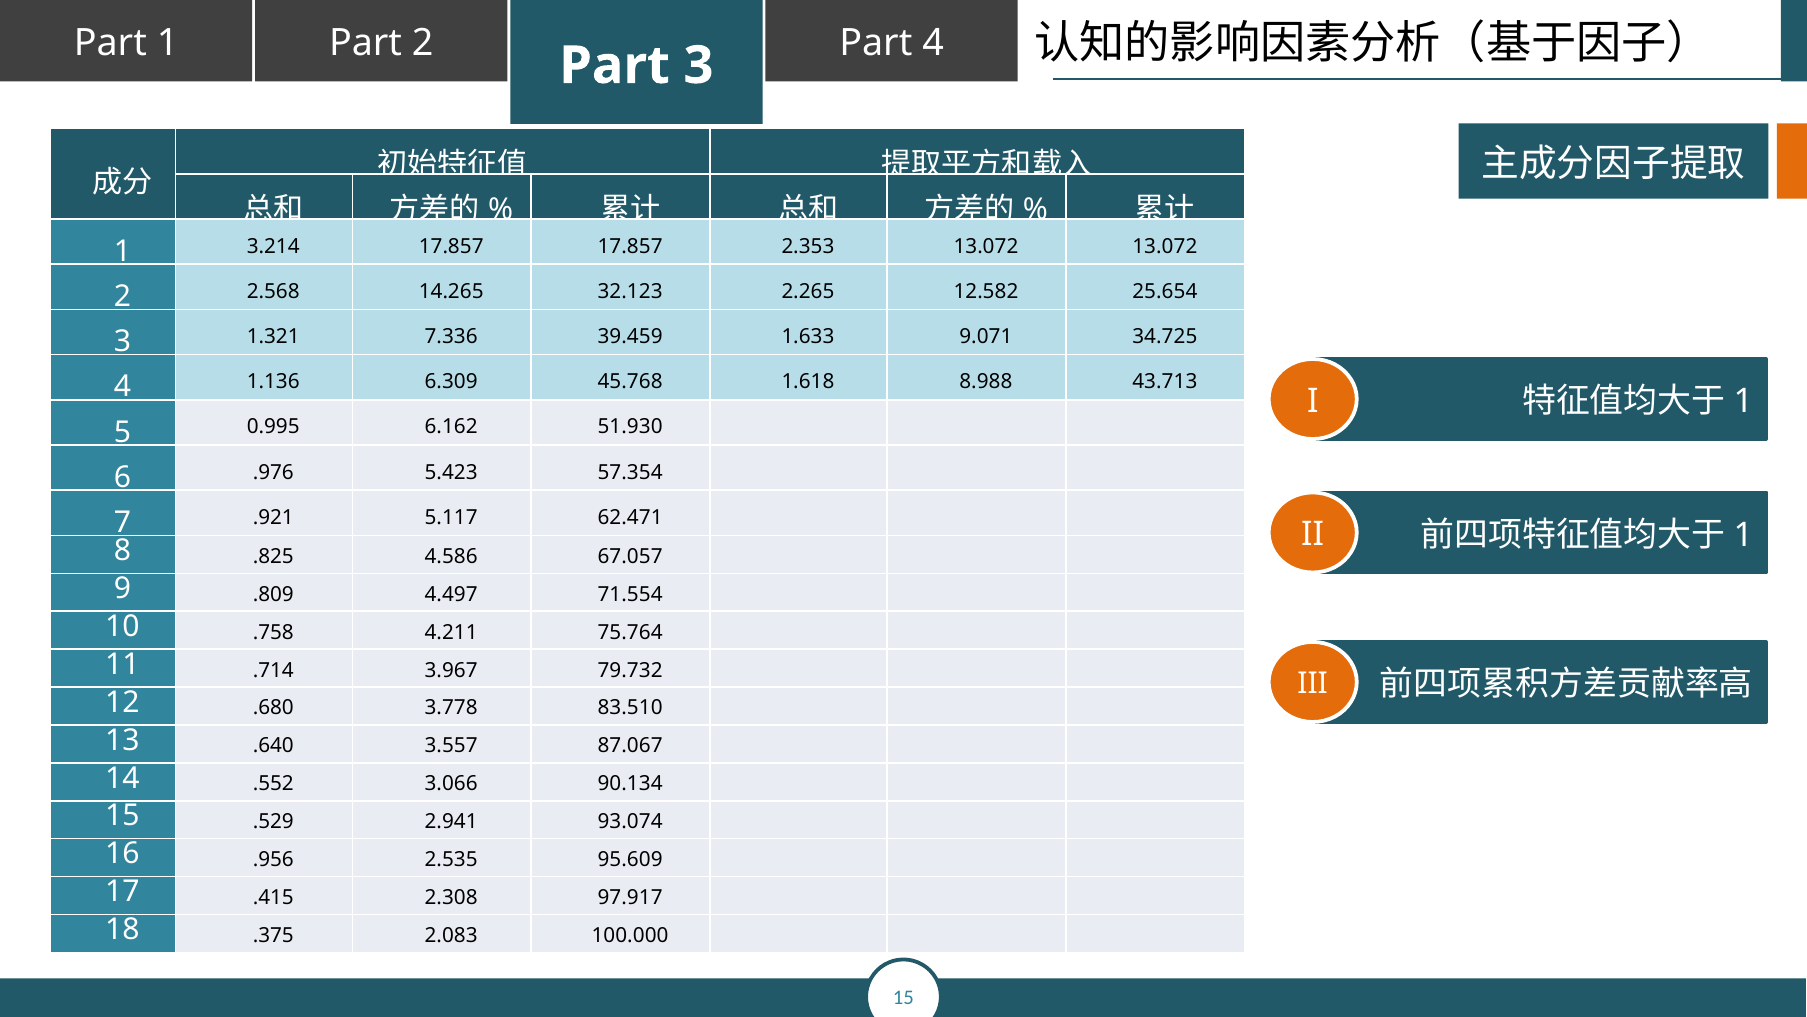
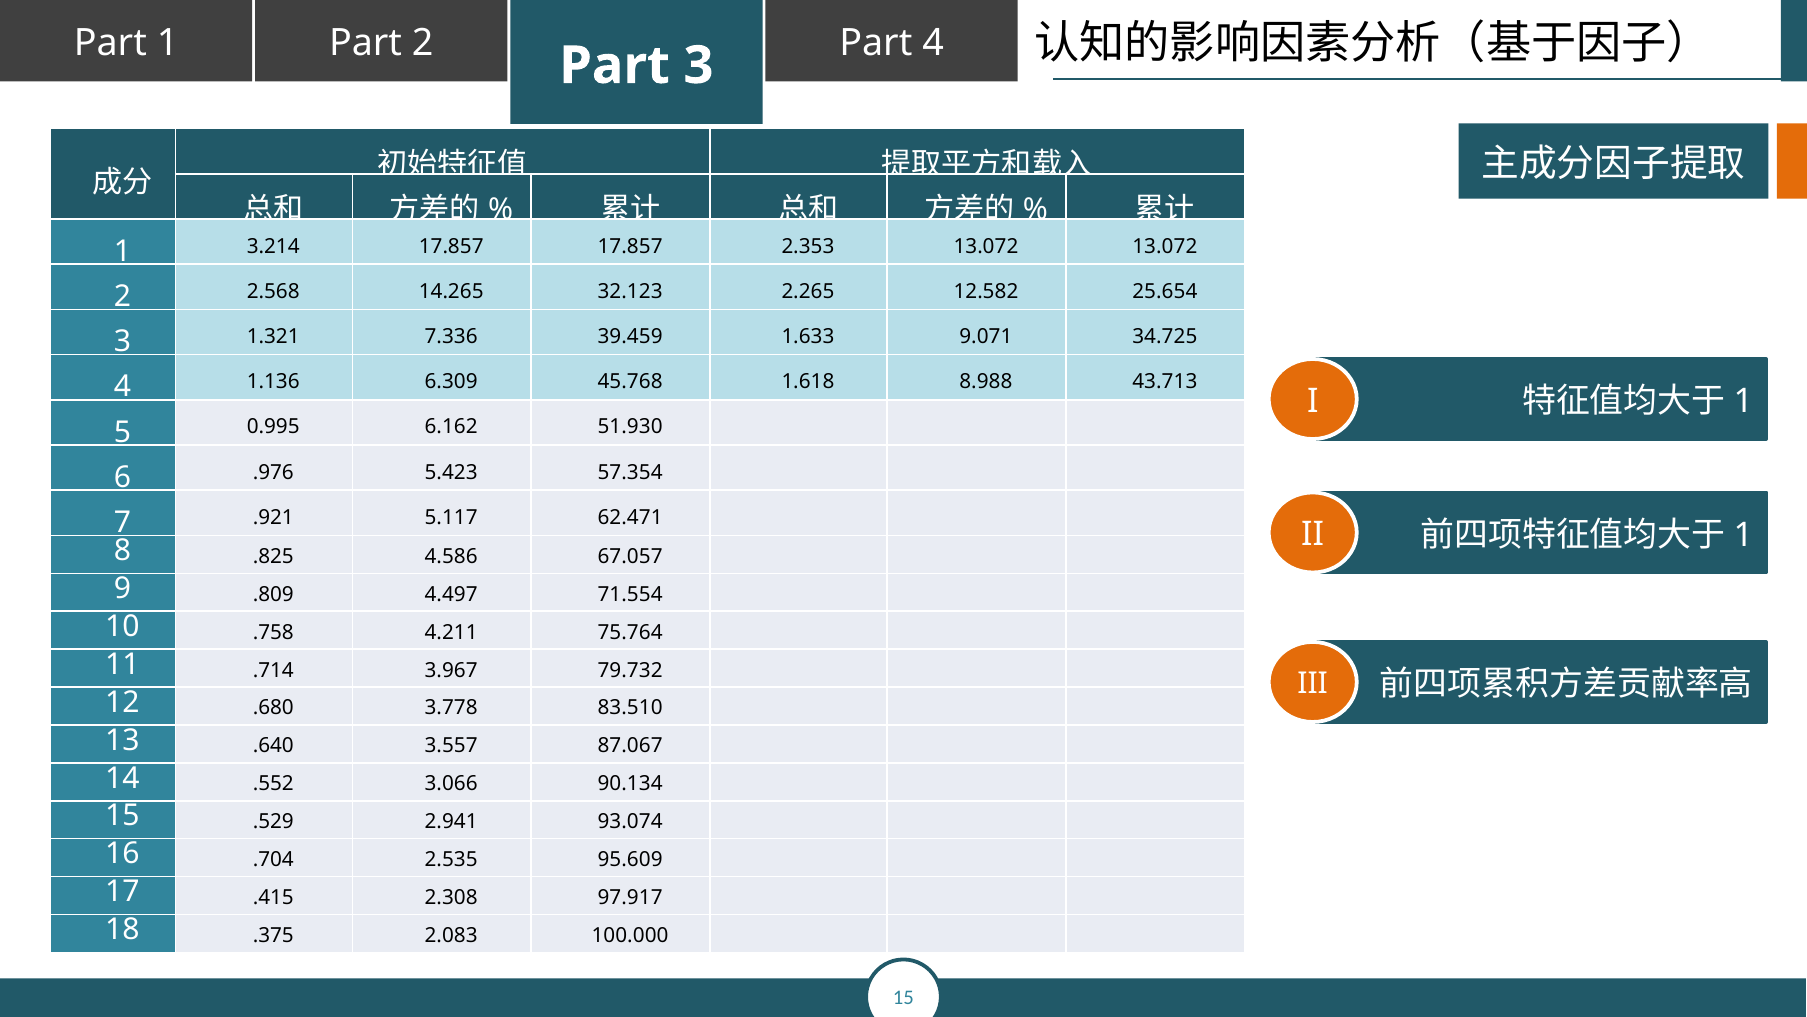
.956: .956 -> .704 (273, 860)
